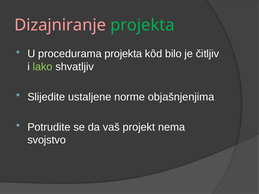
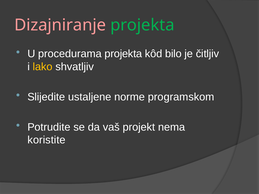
lako colour: light green -> yellow (43, 67)
objašnjenjima: objašnjenjima -> programskom (181, 97)
svojstvo: svojstvo -> koristite (47, 140)
